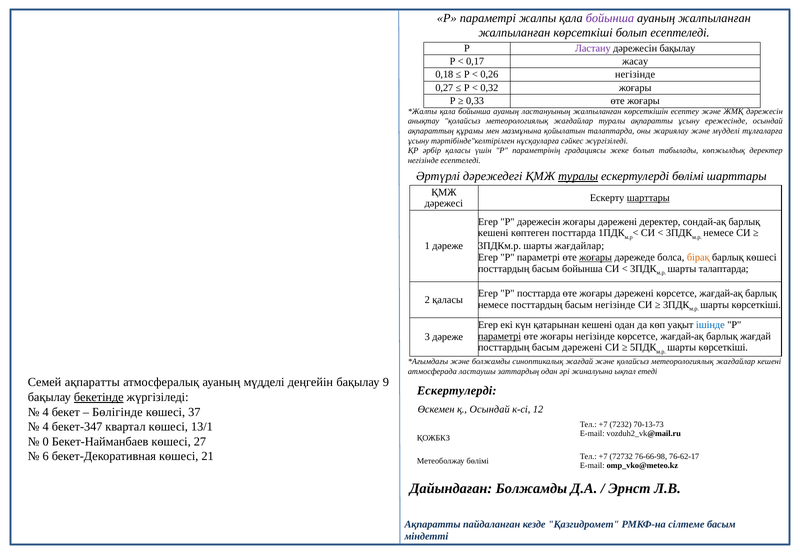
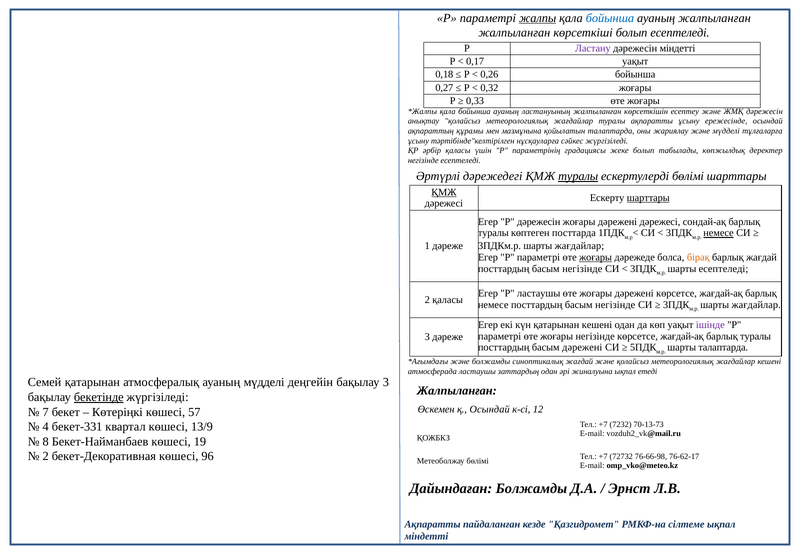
жалпы underline: none -> present (538, 18)
бойынша colour: purple -> blue (610, 18)
дәрежесін бақылау: бақылау -> міндетті (677, 49)
0,17 жасау: жасау -> уақыт (635, 61)
0,26 негізінде: негізінде -> бойынша (635, 75)
ҚМЖ underline: none -> present (444, 192)
дәрежені деректер: деректер -> дәрежесі (660, 222)
кешені: кешені -> туралы (493, 233)
немесе underline: none -> present (718, 233)
барлық көшесі: көшесі -> жағдай (762, 257)
бойынша: бойынша -> негізінде (582, 269)
шарты талаптарда: талаптарда -> есептеледі (724, 269)
Р посттарда: посттарда -> ластаушы (539, 293)
көрсеткіші: көрсеткіші -> жағдайлар (756, 305)
ішінде colour: blue -> purple (710, 325)
параметрі underline: present -> none (500, 336)
жағдай: жағдай -> туралы (756, 336)
көрсеткіші: көрсеткіші -> талаптарда (723, 347)
Семей ақпаратты: ақпаратты -> қатарынан (92, 382)
бақылау 9: 9 -> 3 (386, 382)
Ескертулерді: Ескертулерді -> Жалпыланған (457, 391)
4: 4 -> 7 (46, 412)
Бөлігінде: Бөлігінде -> Көтеріңкі (117, 412)
37: 37 -> 57 (194, 412)
бекет-347: бекет-347 -> бекет-331 (77, 427)
13/1: 13/1 -> 13/9 (202, 427)
0: 0 -> 8 (46, 441)
27: 27 -> 19 (200, 441)
6: 6 -> 2 (46, 456)
21: 21 -> 96 (208, 456)
сілтеме басым: басым -> ықпал (721, 524)
